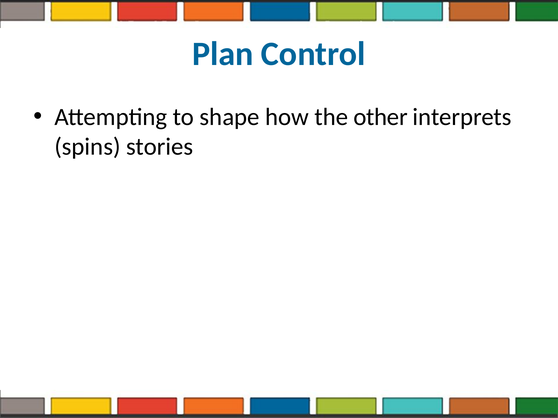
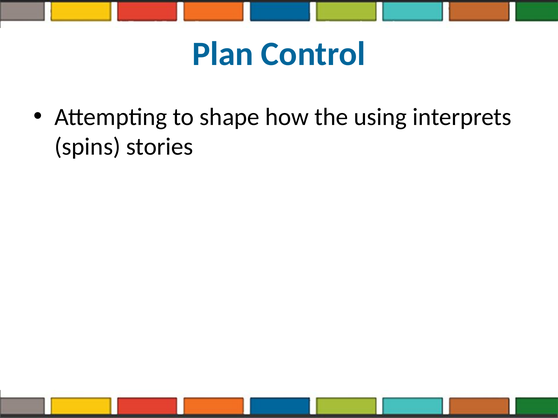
other: other -> using (380, 117)
